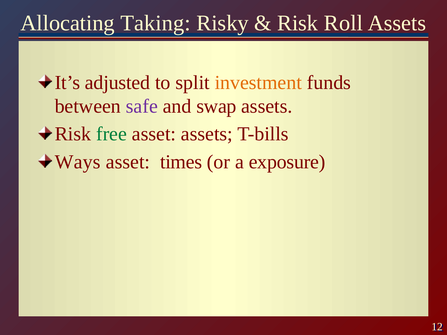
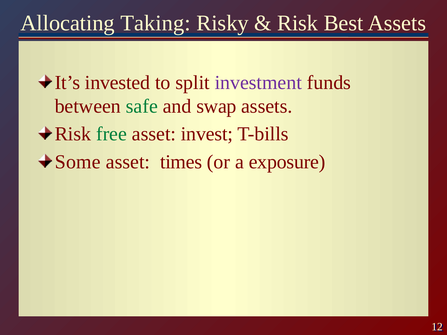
Roll: Roll -> Best (344, 23)
adjusted: adjusted -> invested (118, 83)
investment colour: orange -> purple (258, 83)
safe colour: purple -> green (142, 106)
asset assets: assets -> invest (207, 134)
Ways: Ways -> Some (78, 162)
